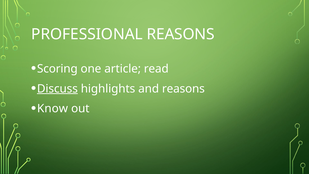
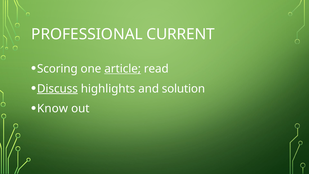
PROFESSIONAL REASONS: REASONS -> CURRENT (181, 34)
article underline: none -> present (123, 69)
and reasons: reasons -> solution (183, 89)
